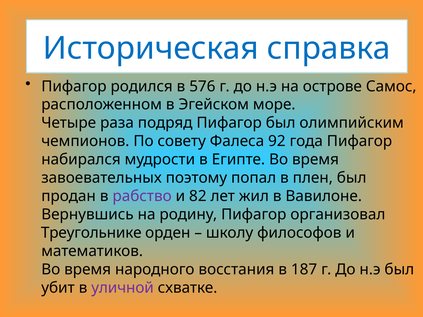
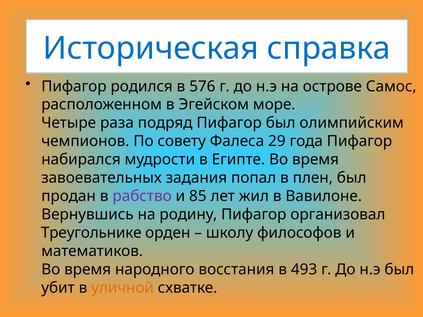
92: 92 -> 29 (277, 141)
поэтому: поэтому -> задания (196, 178)
82: 82 -> 85 (198, 196)
187: 187 -> 493 (304, 270)
уличной colour: purple -> orange (123, 288)
